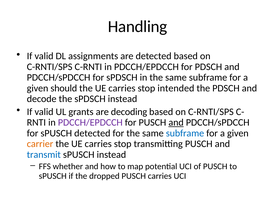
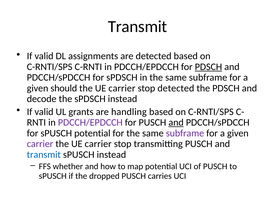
Handling: Handling -> Transmit (138, 27)
PDSCH underline: none -> present (208, 67)
carries: carries -> carrier (122, 88)
stop intended: intended -> detected (176, 88)
decoding: decoding -> handling (129, 112)
sPUSCH detected: detected -> potential (92, 133)
subframe colour: blue -> purple (185, 133)
carrier colour: orange -> purple (40, 144)
carries: carries -> carrier (98, 144)
